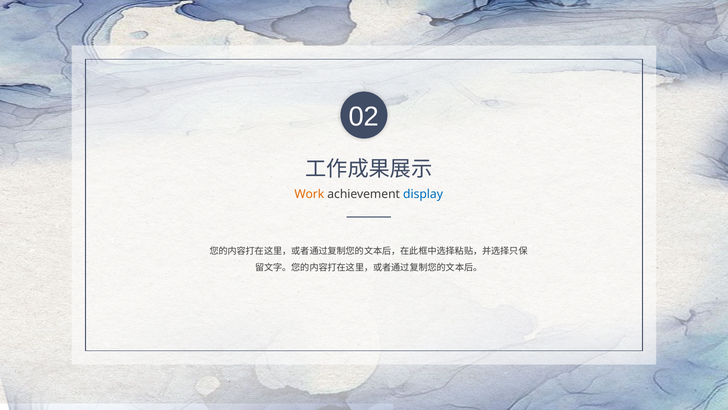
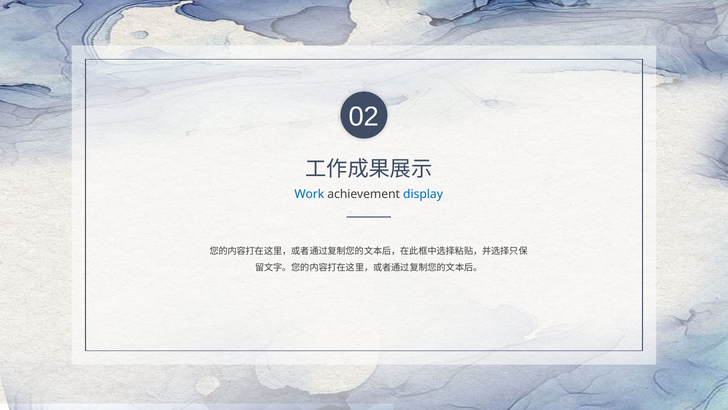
Work colour: orange -> blue (309, 194)
